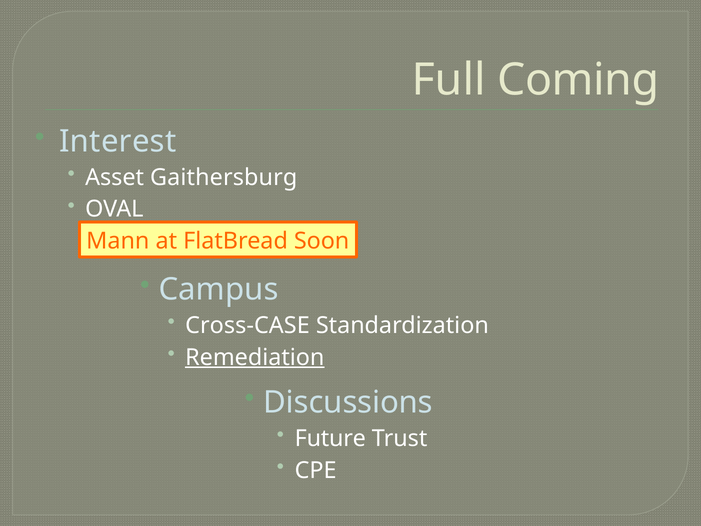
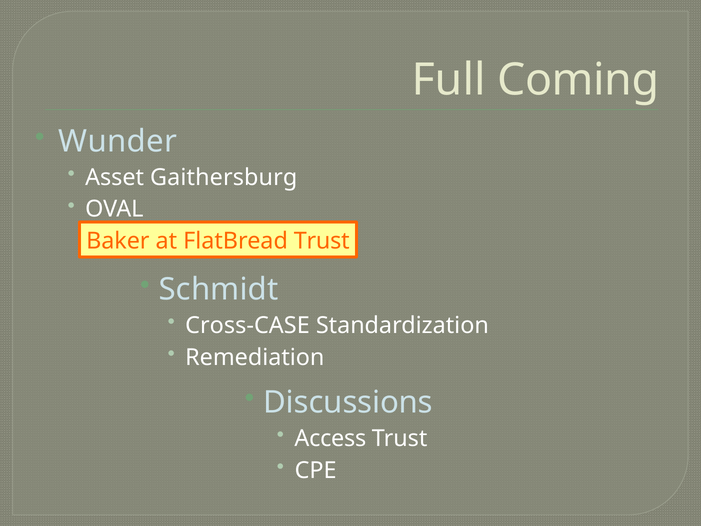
Interest: Interest -> Wunder (118, 141)
Mann: Mann -> Baker (118, 241)
FlatBread Soon: Soon -> Trust (322, 241)
Campus: Campus -> Schmidt (219, 289)
Remediation underline: present -> none (255, 357)
Future: Future -> Access (330, 438)
